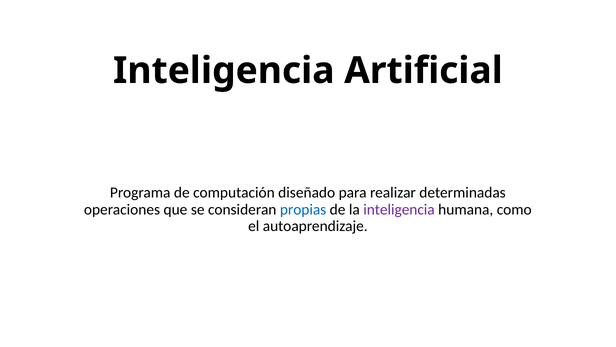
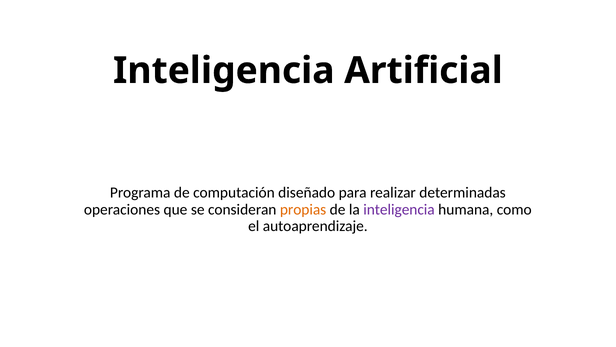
propias colour: blue -> orange (303, 209)
